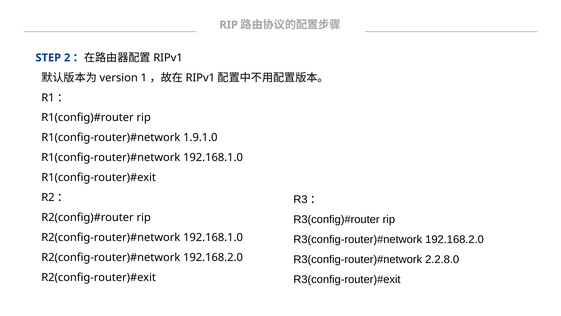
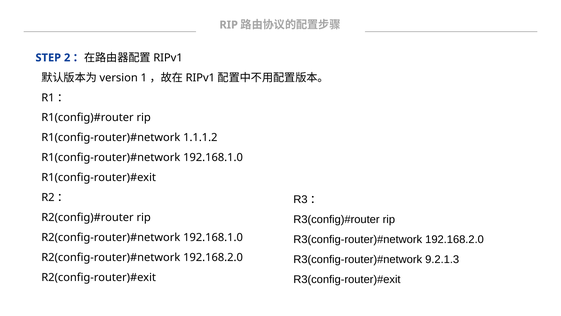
1.9.1.0: 1.9.1.0 -> 1.1.1.2 (200, 137)
2.2.8.0: 2.2.8.0 -> 9.2.1.3 (442, 259)
